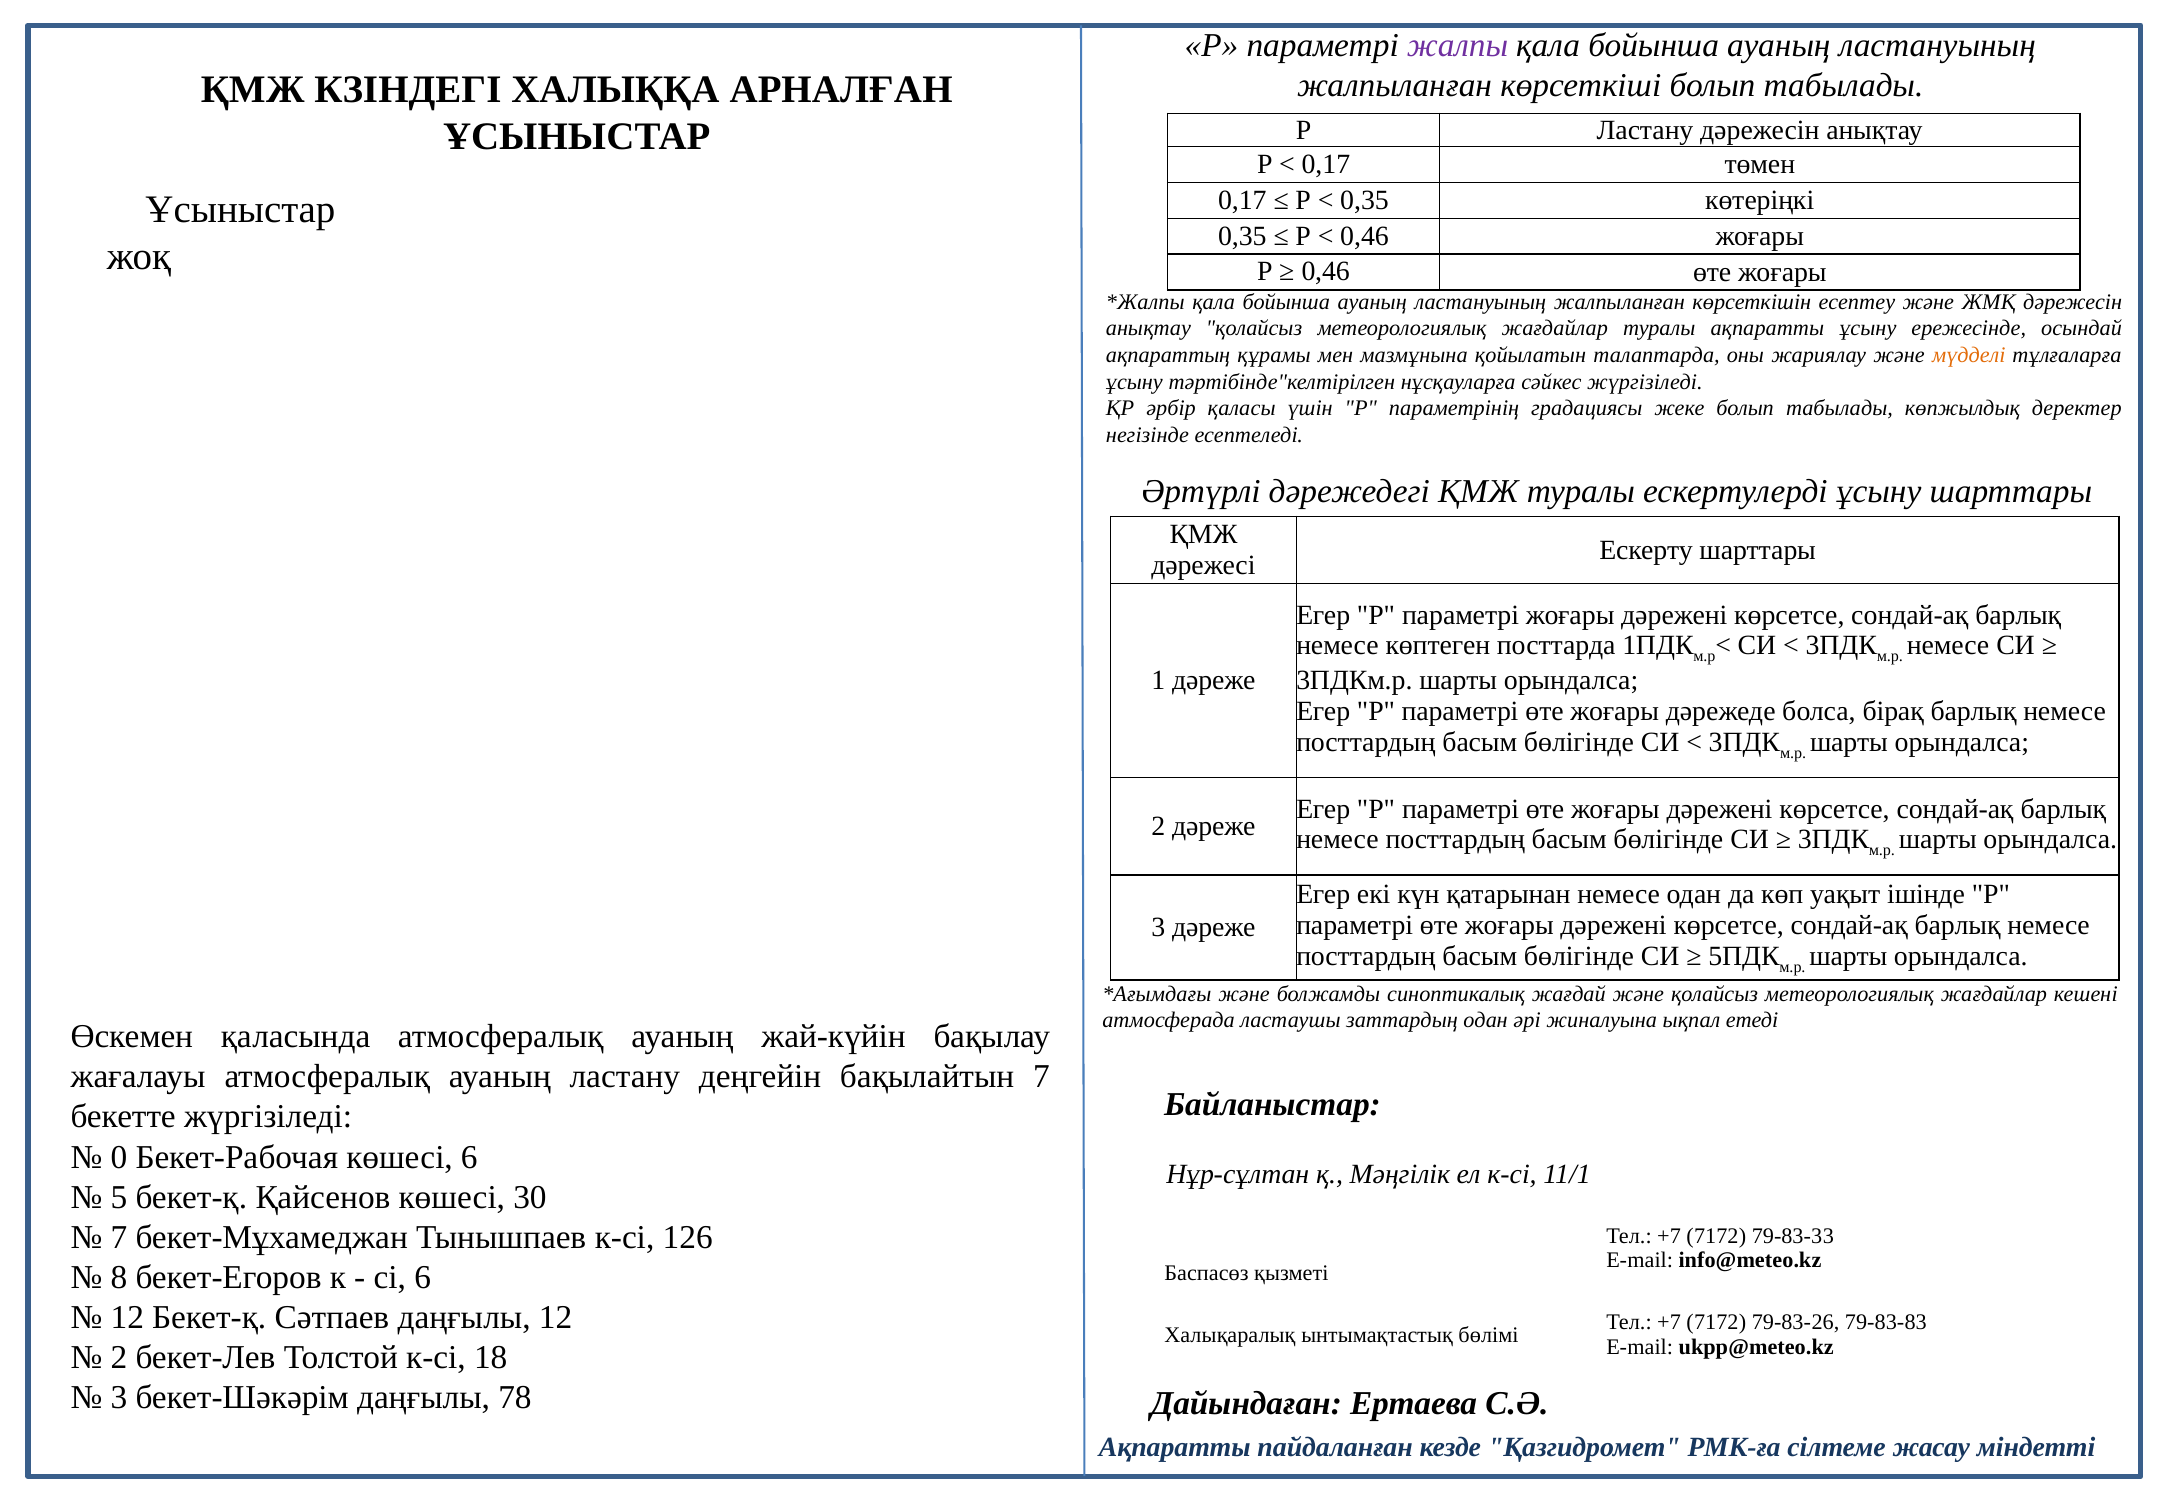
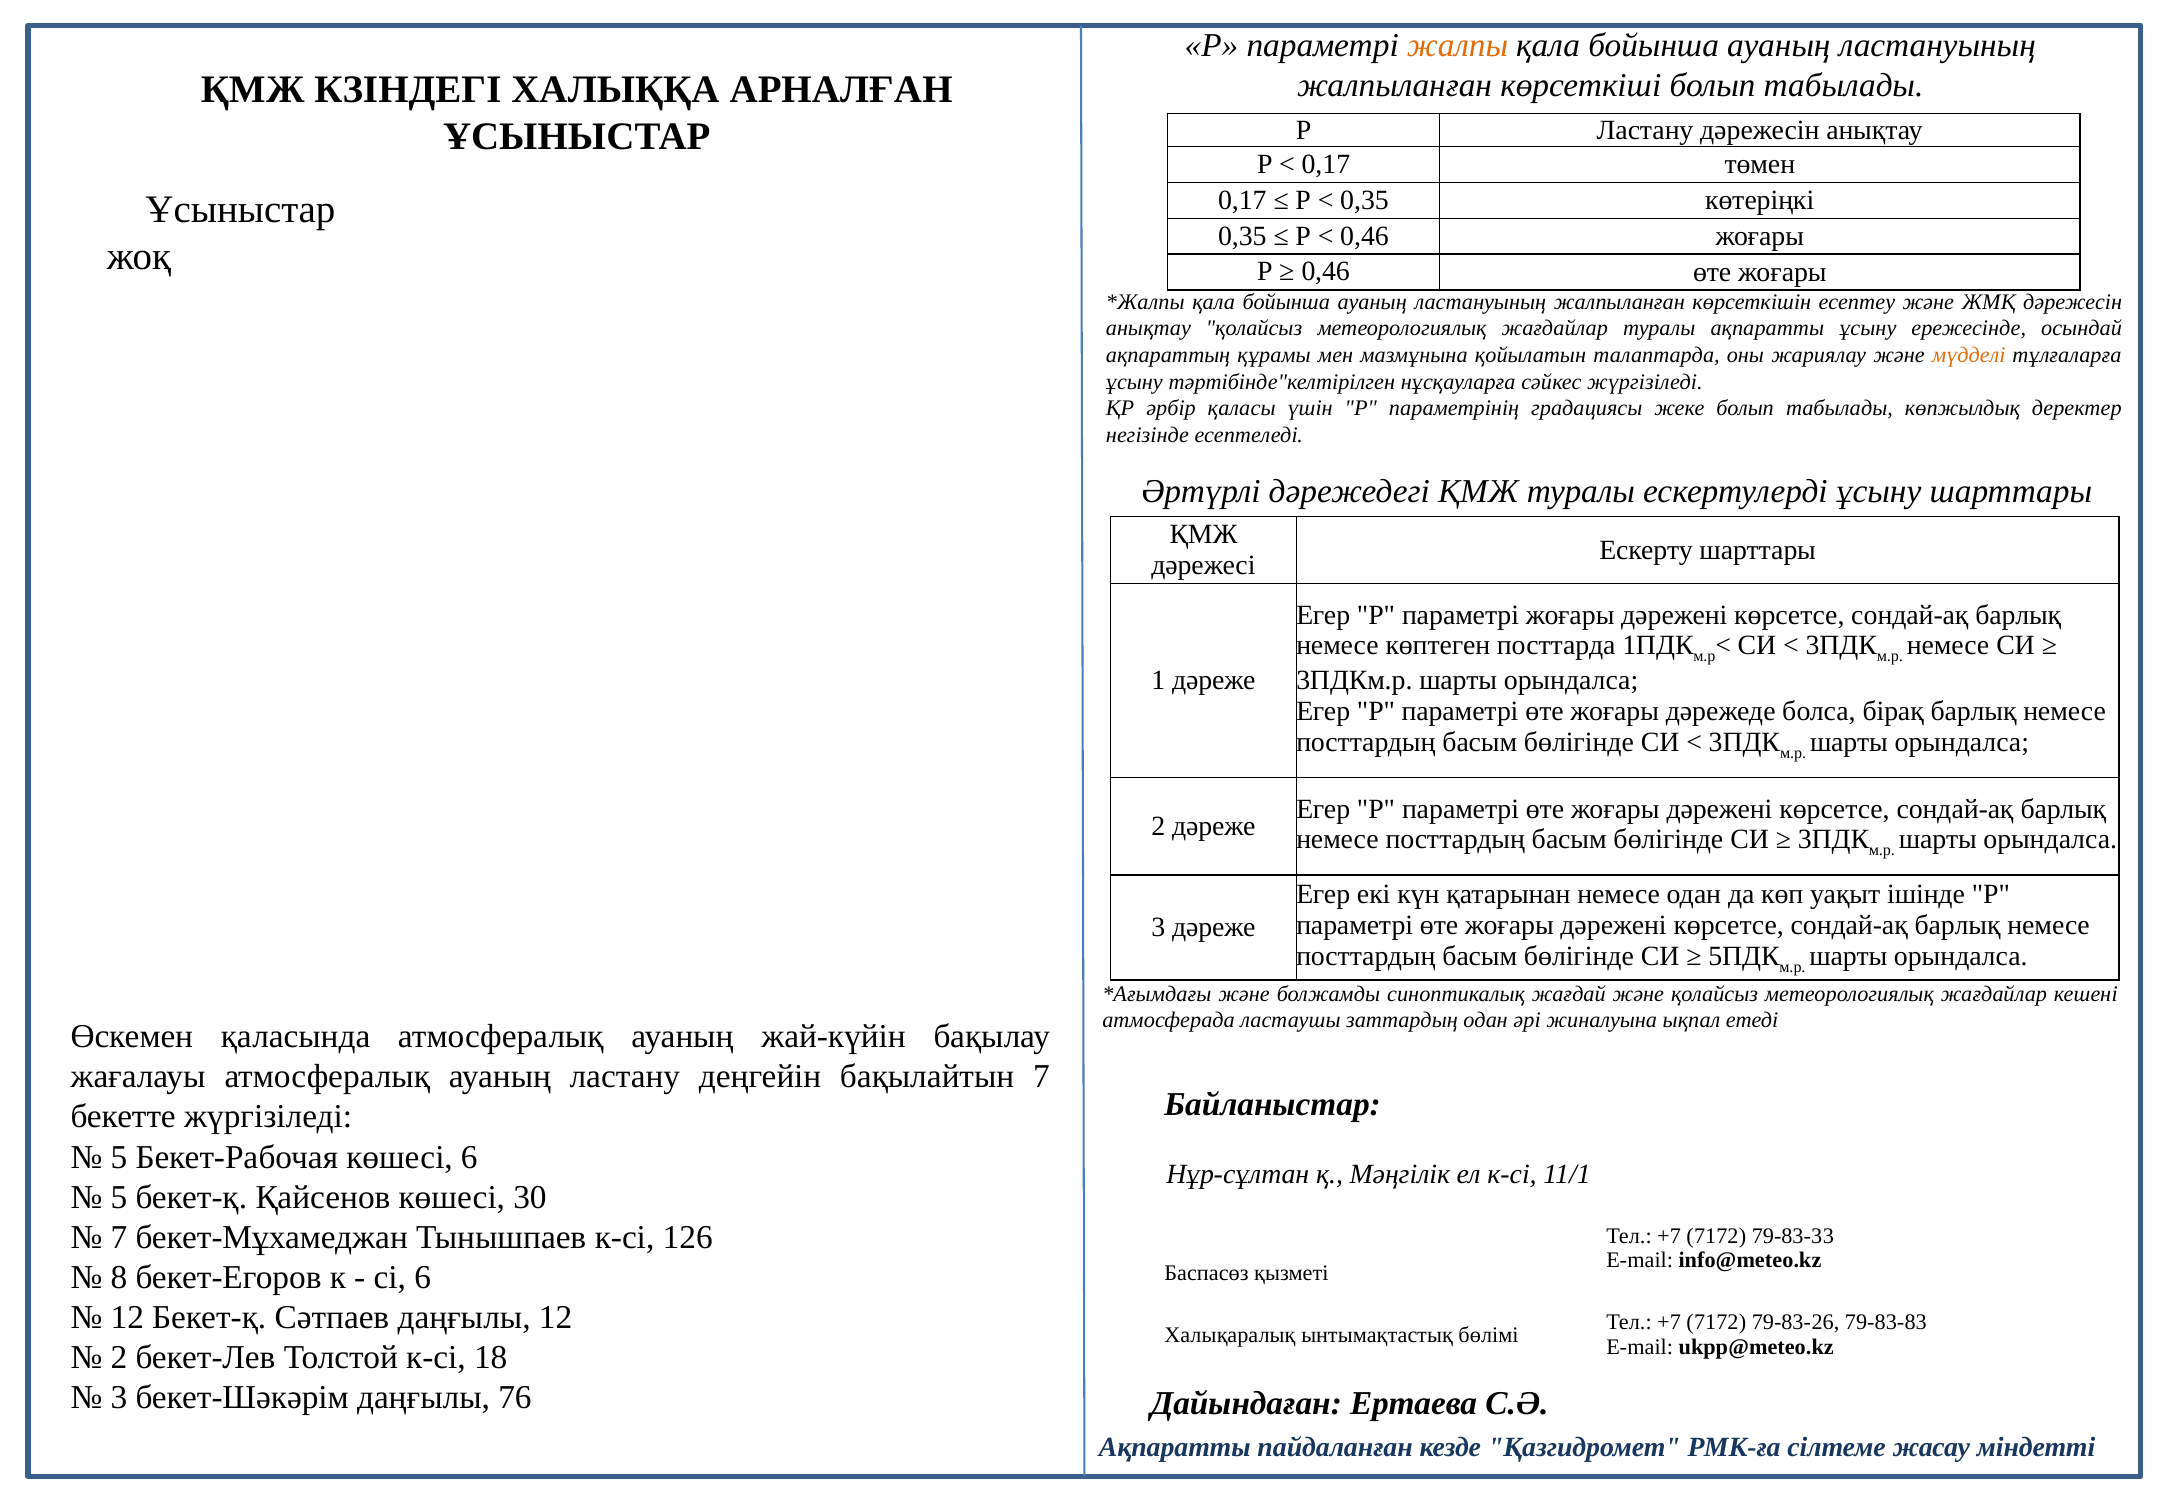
жалпы colour: purple -> orange (1457, 45)
0: 0 -> 5 (119, 1157)
78: 78 -> 76 (515, 1397)
